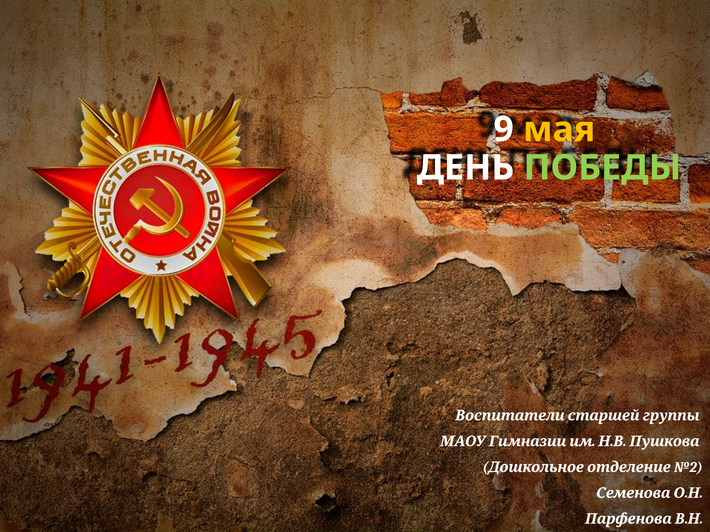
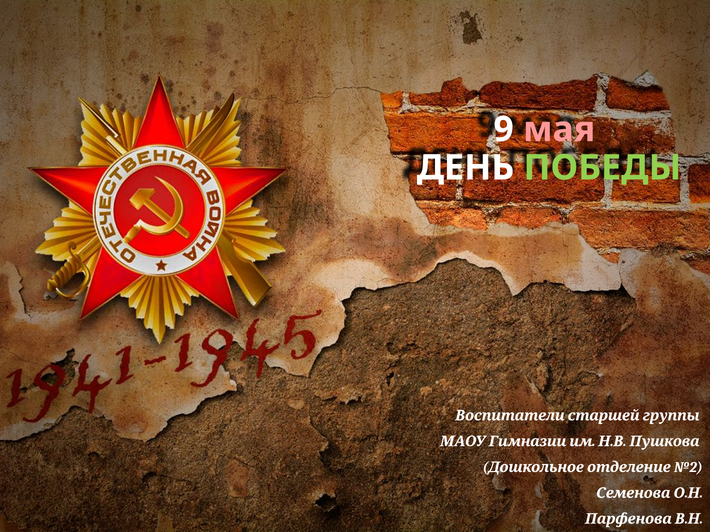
мая colour: yellow -> pink (559, 130)
